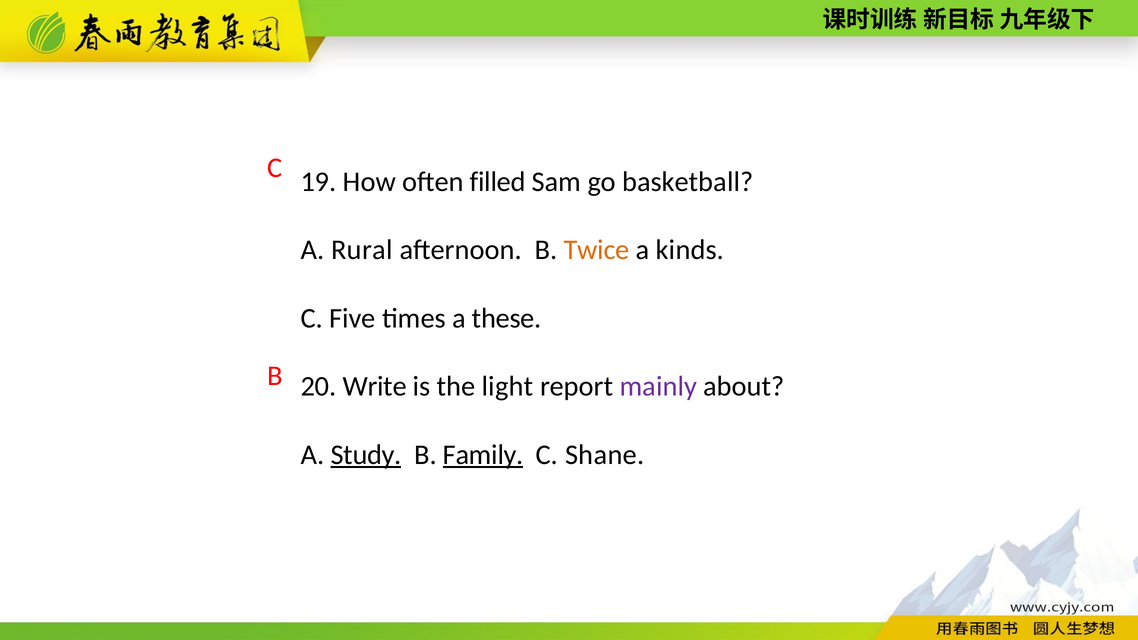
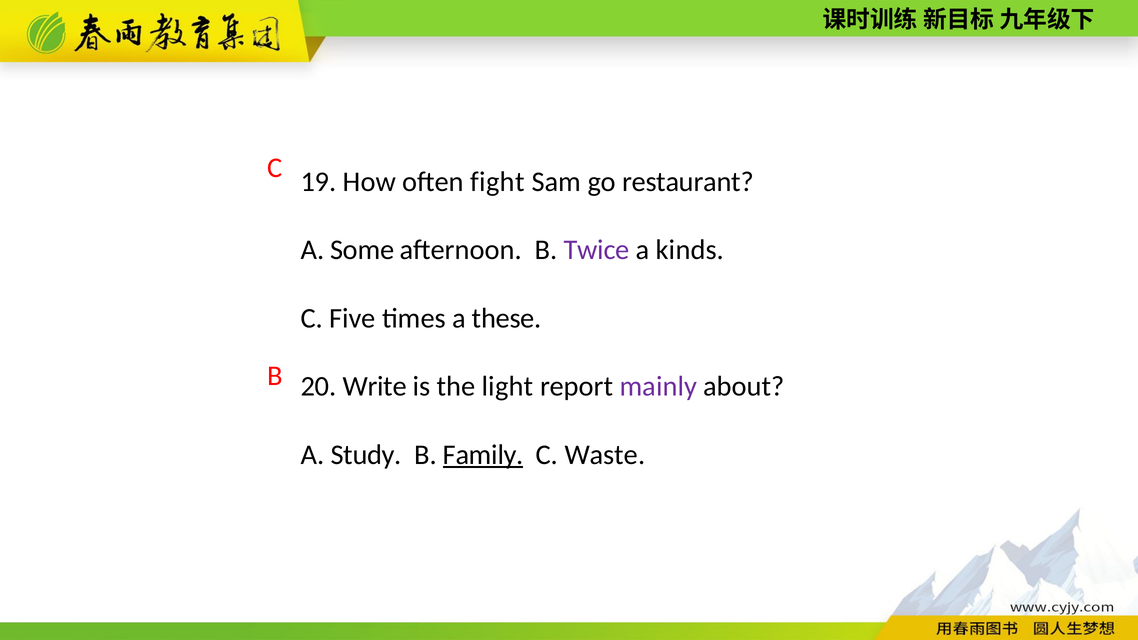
filled: filled -> fight (497, 182)
basketball: basketball -> restaurant (688, 182)
Rural: Rural -> Some (362, 250)
Twice colour: orange -> purple (597, 250)
Study underline: present -> none (366, 455)
Shane: Shane -> Waste (605, 455)
